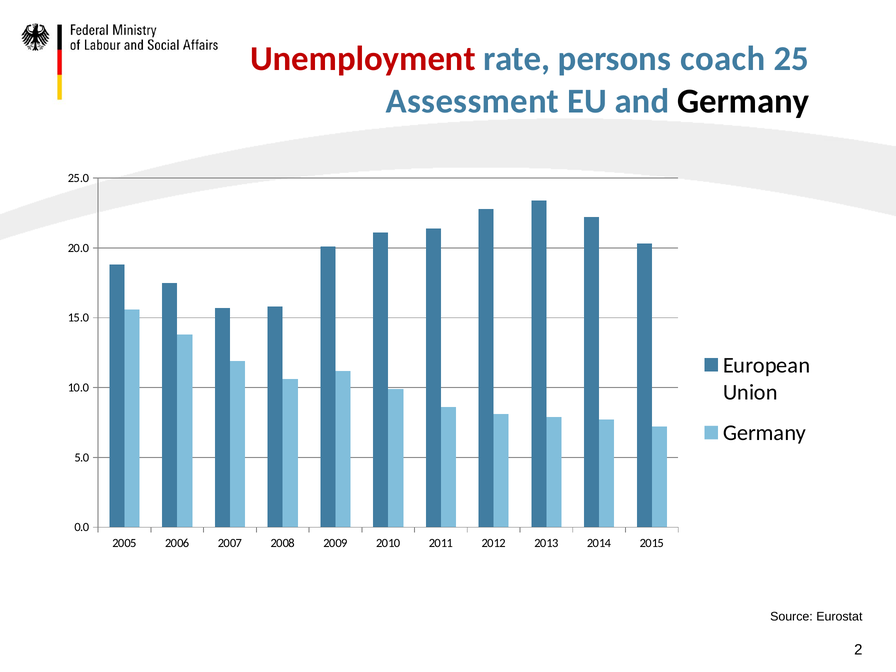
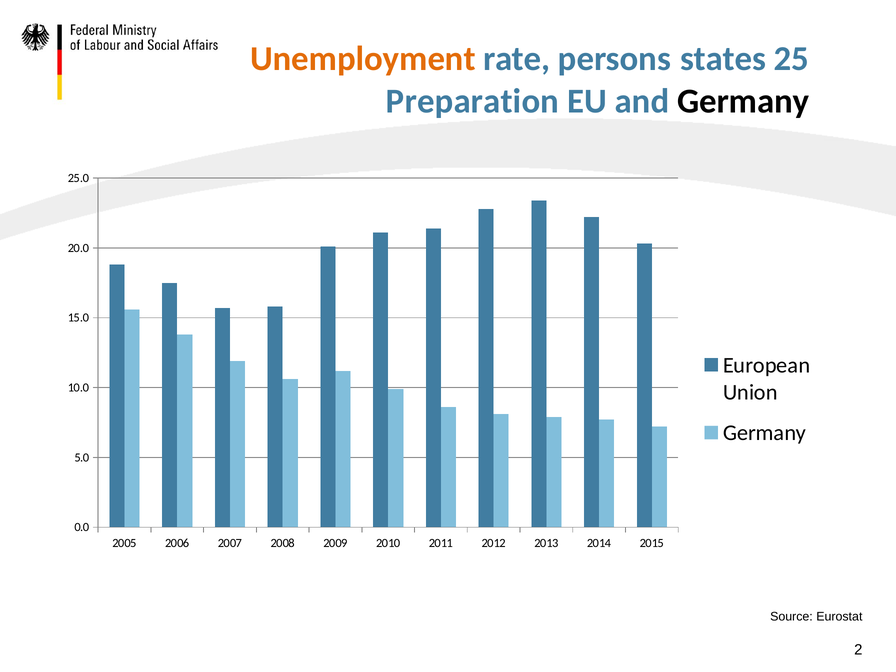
Unemployment colour: red -> orange (363, 59)
coach: coach -> states (723, 59)
Assessment: Assessment -> Preparation (473, 101)
